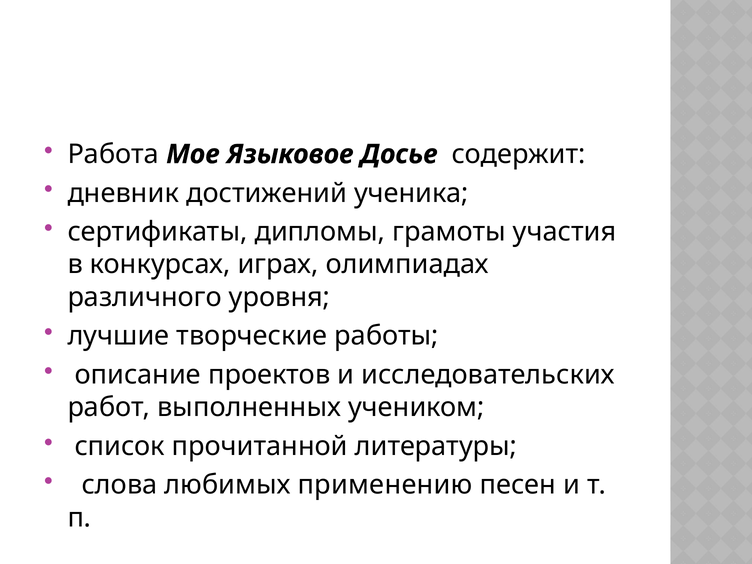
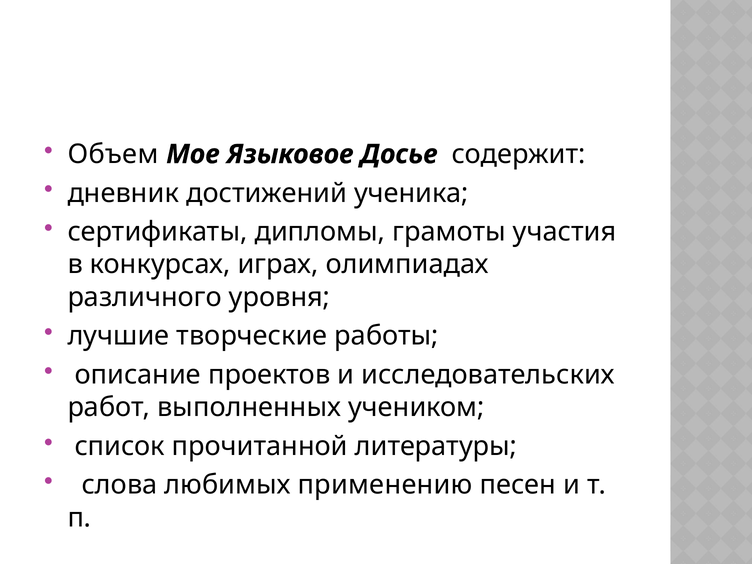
Работа: Работа -> Объем (113, 154)
